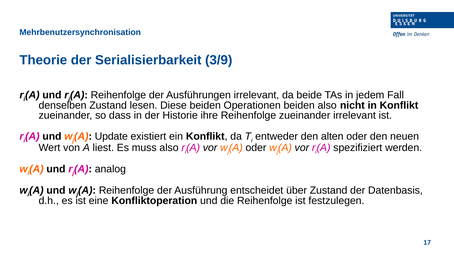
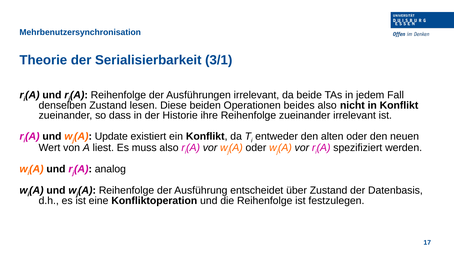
3/9: 3/9 -> 3/1 (219, 60)
Operationen beiden: beiden -> beides (299, 105)
